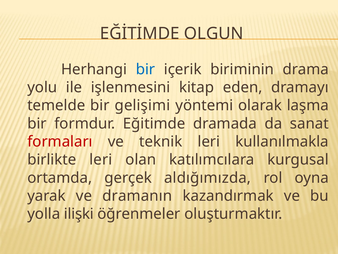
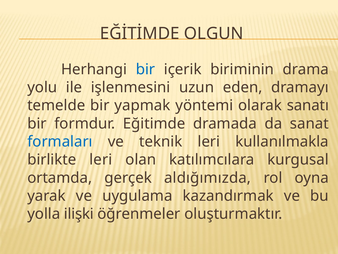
kitap: kitap -> uzun (197, 87)
gelişimi: gelişimi -> yapmak (142, 105)
laşma: laşma -> sanatı (308, 105)
formaları colour: red -> blue (60, 141)
dramanın: dramanın -> uygulama (137, 196)
